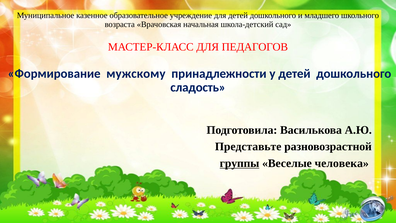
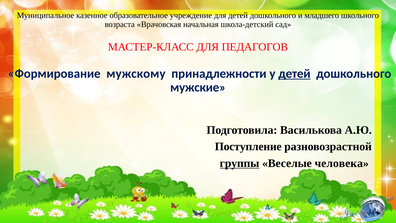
детей underline: none -> present (294, 74)
сладость: сладость -> мужские (198, 87)
Представьте: Представьте -> Поступление (248, 147)
